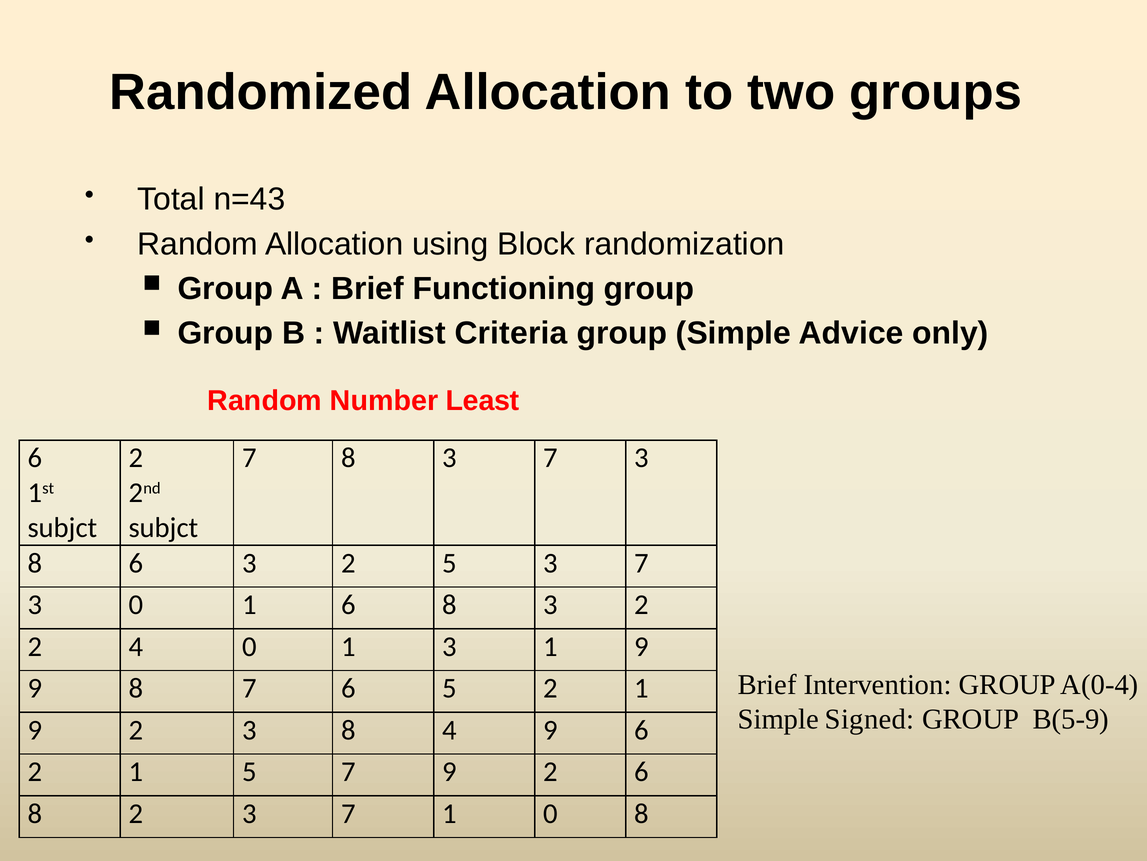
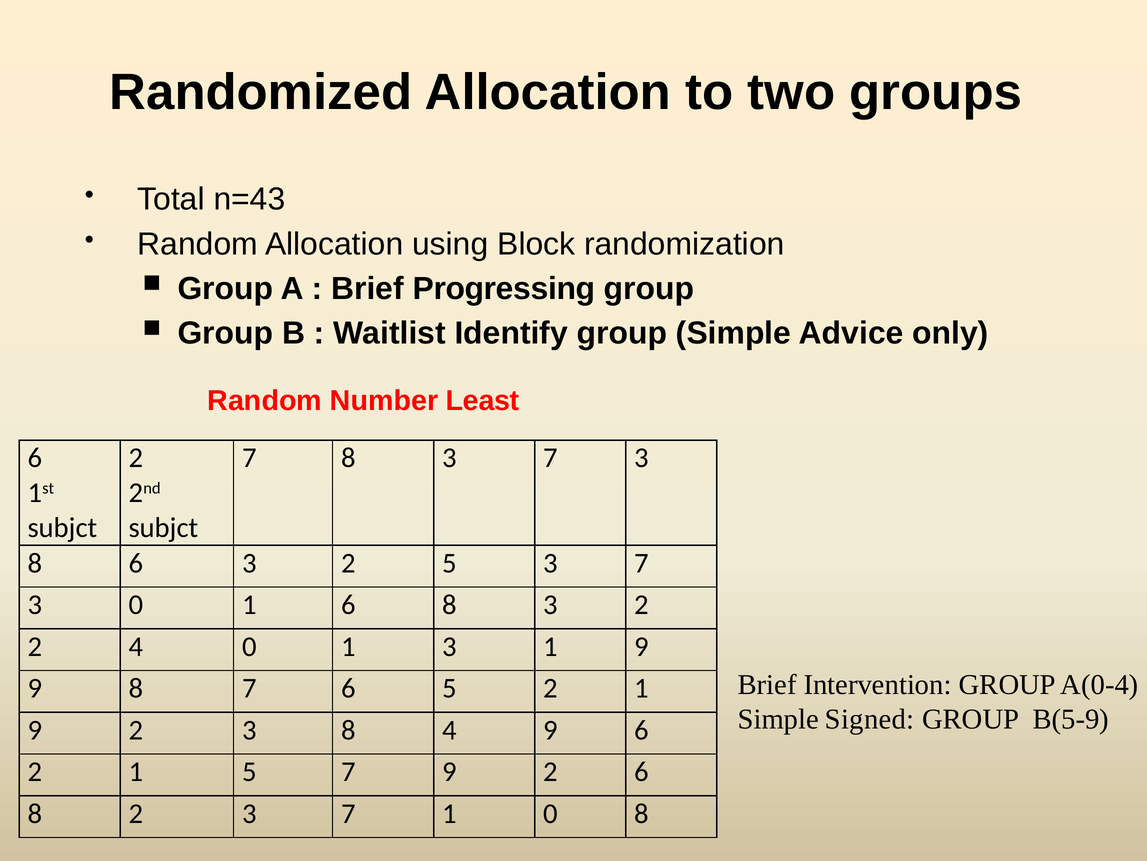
Functioning: Functioning -> Progressing (504, 288)
Criteria: Criteria -> Identify (511, 333)
